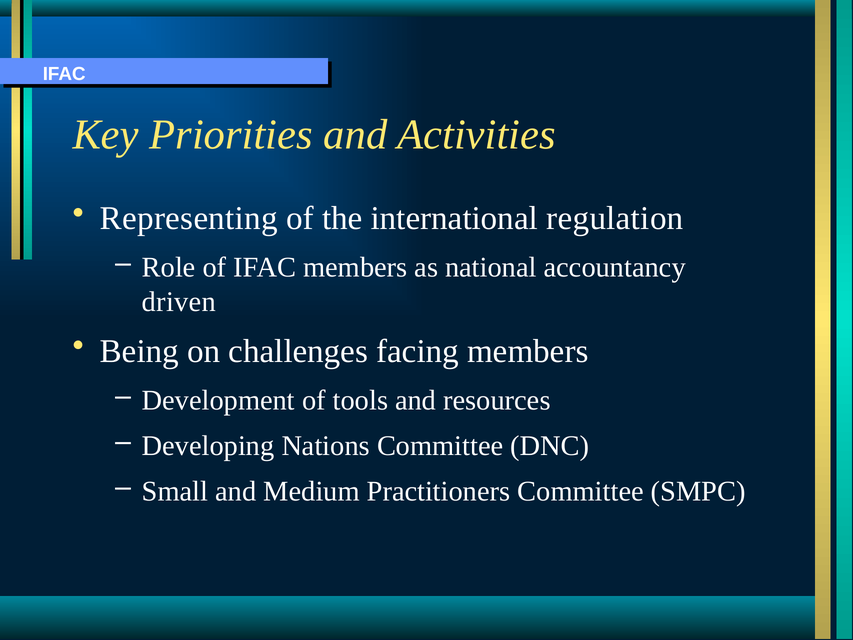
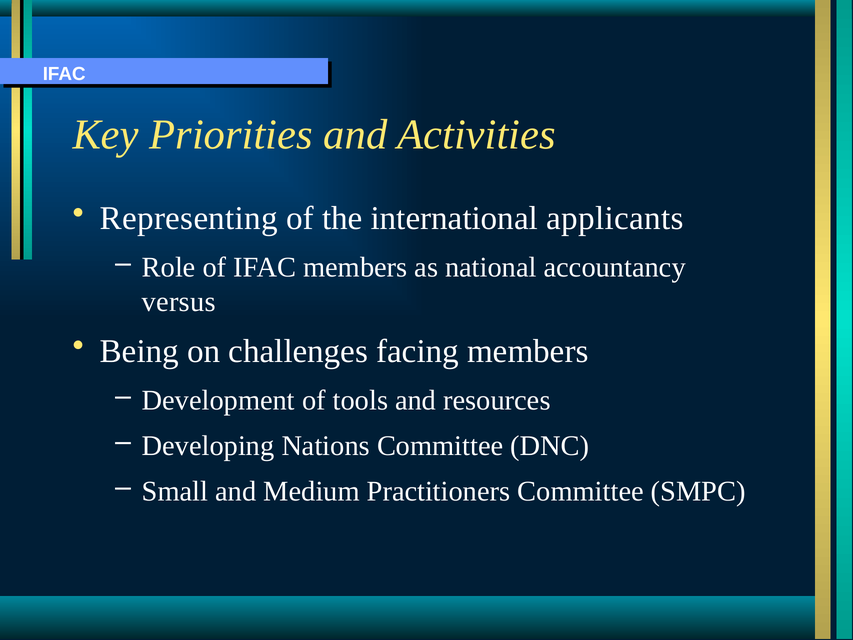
regulation: regulation -> applicants (615, 218)
driven: driven -> versus (179, 302)
